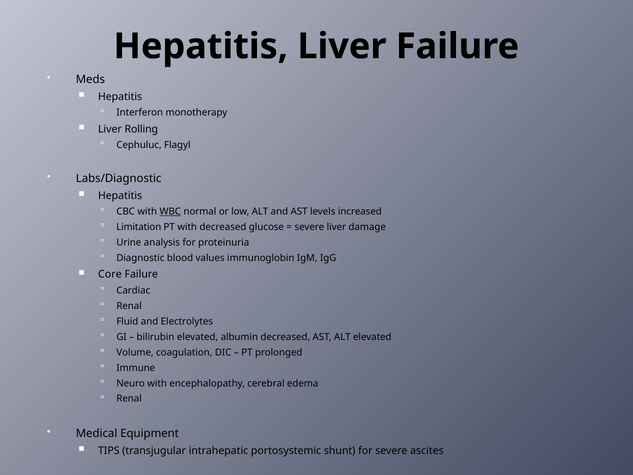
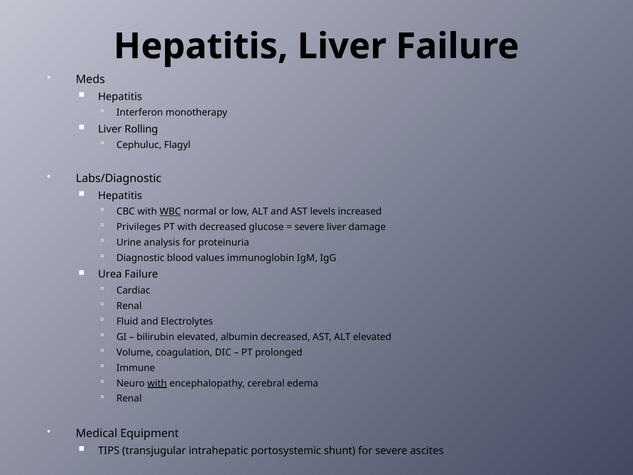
Limitation: Limitation -> Privileges (139, 227)
Core: Core -> Urea (110, 274)
with underline: none -> present (157, 383)
